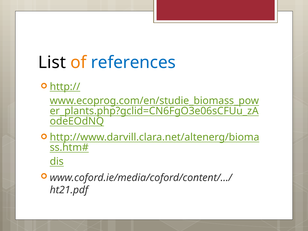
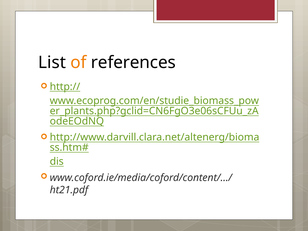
references colour: blue -> black (133, 63)
